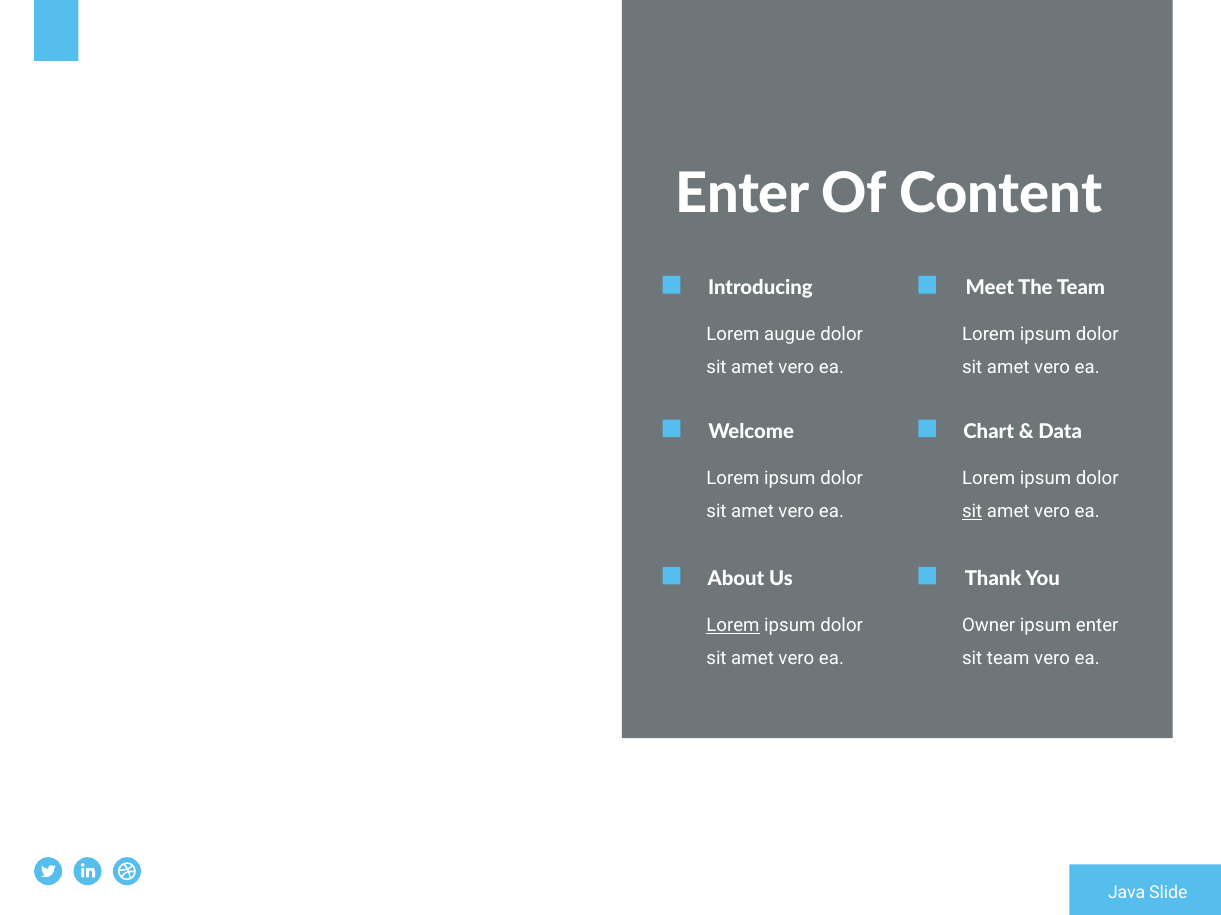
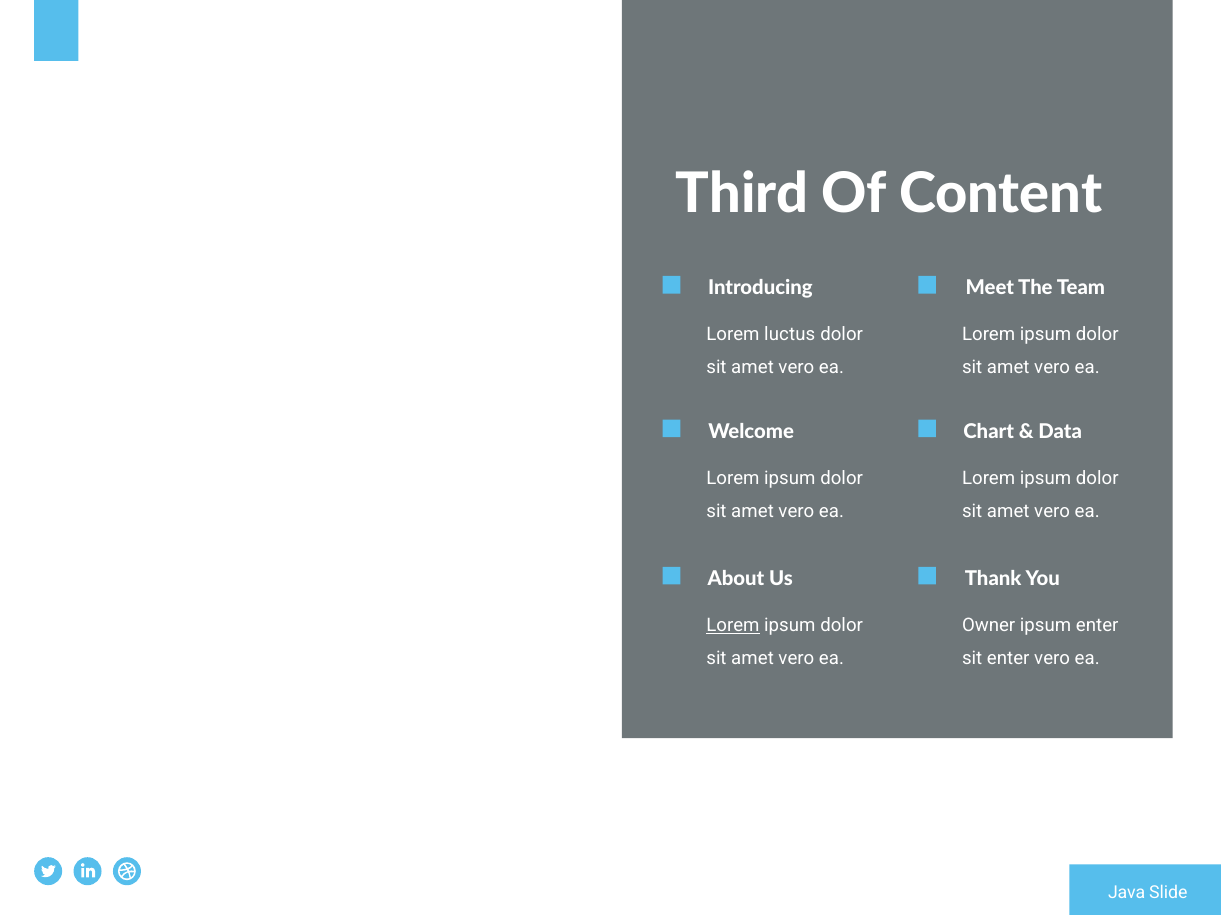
Enter: Enter -> Third (742, 194)
augue: augue -> luctus (790, 334)
sit underline: present -> none (972, 512)
sit team: team -> enter (1008, 659)
